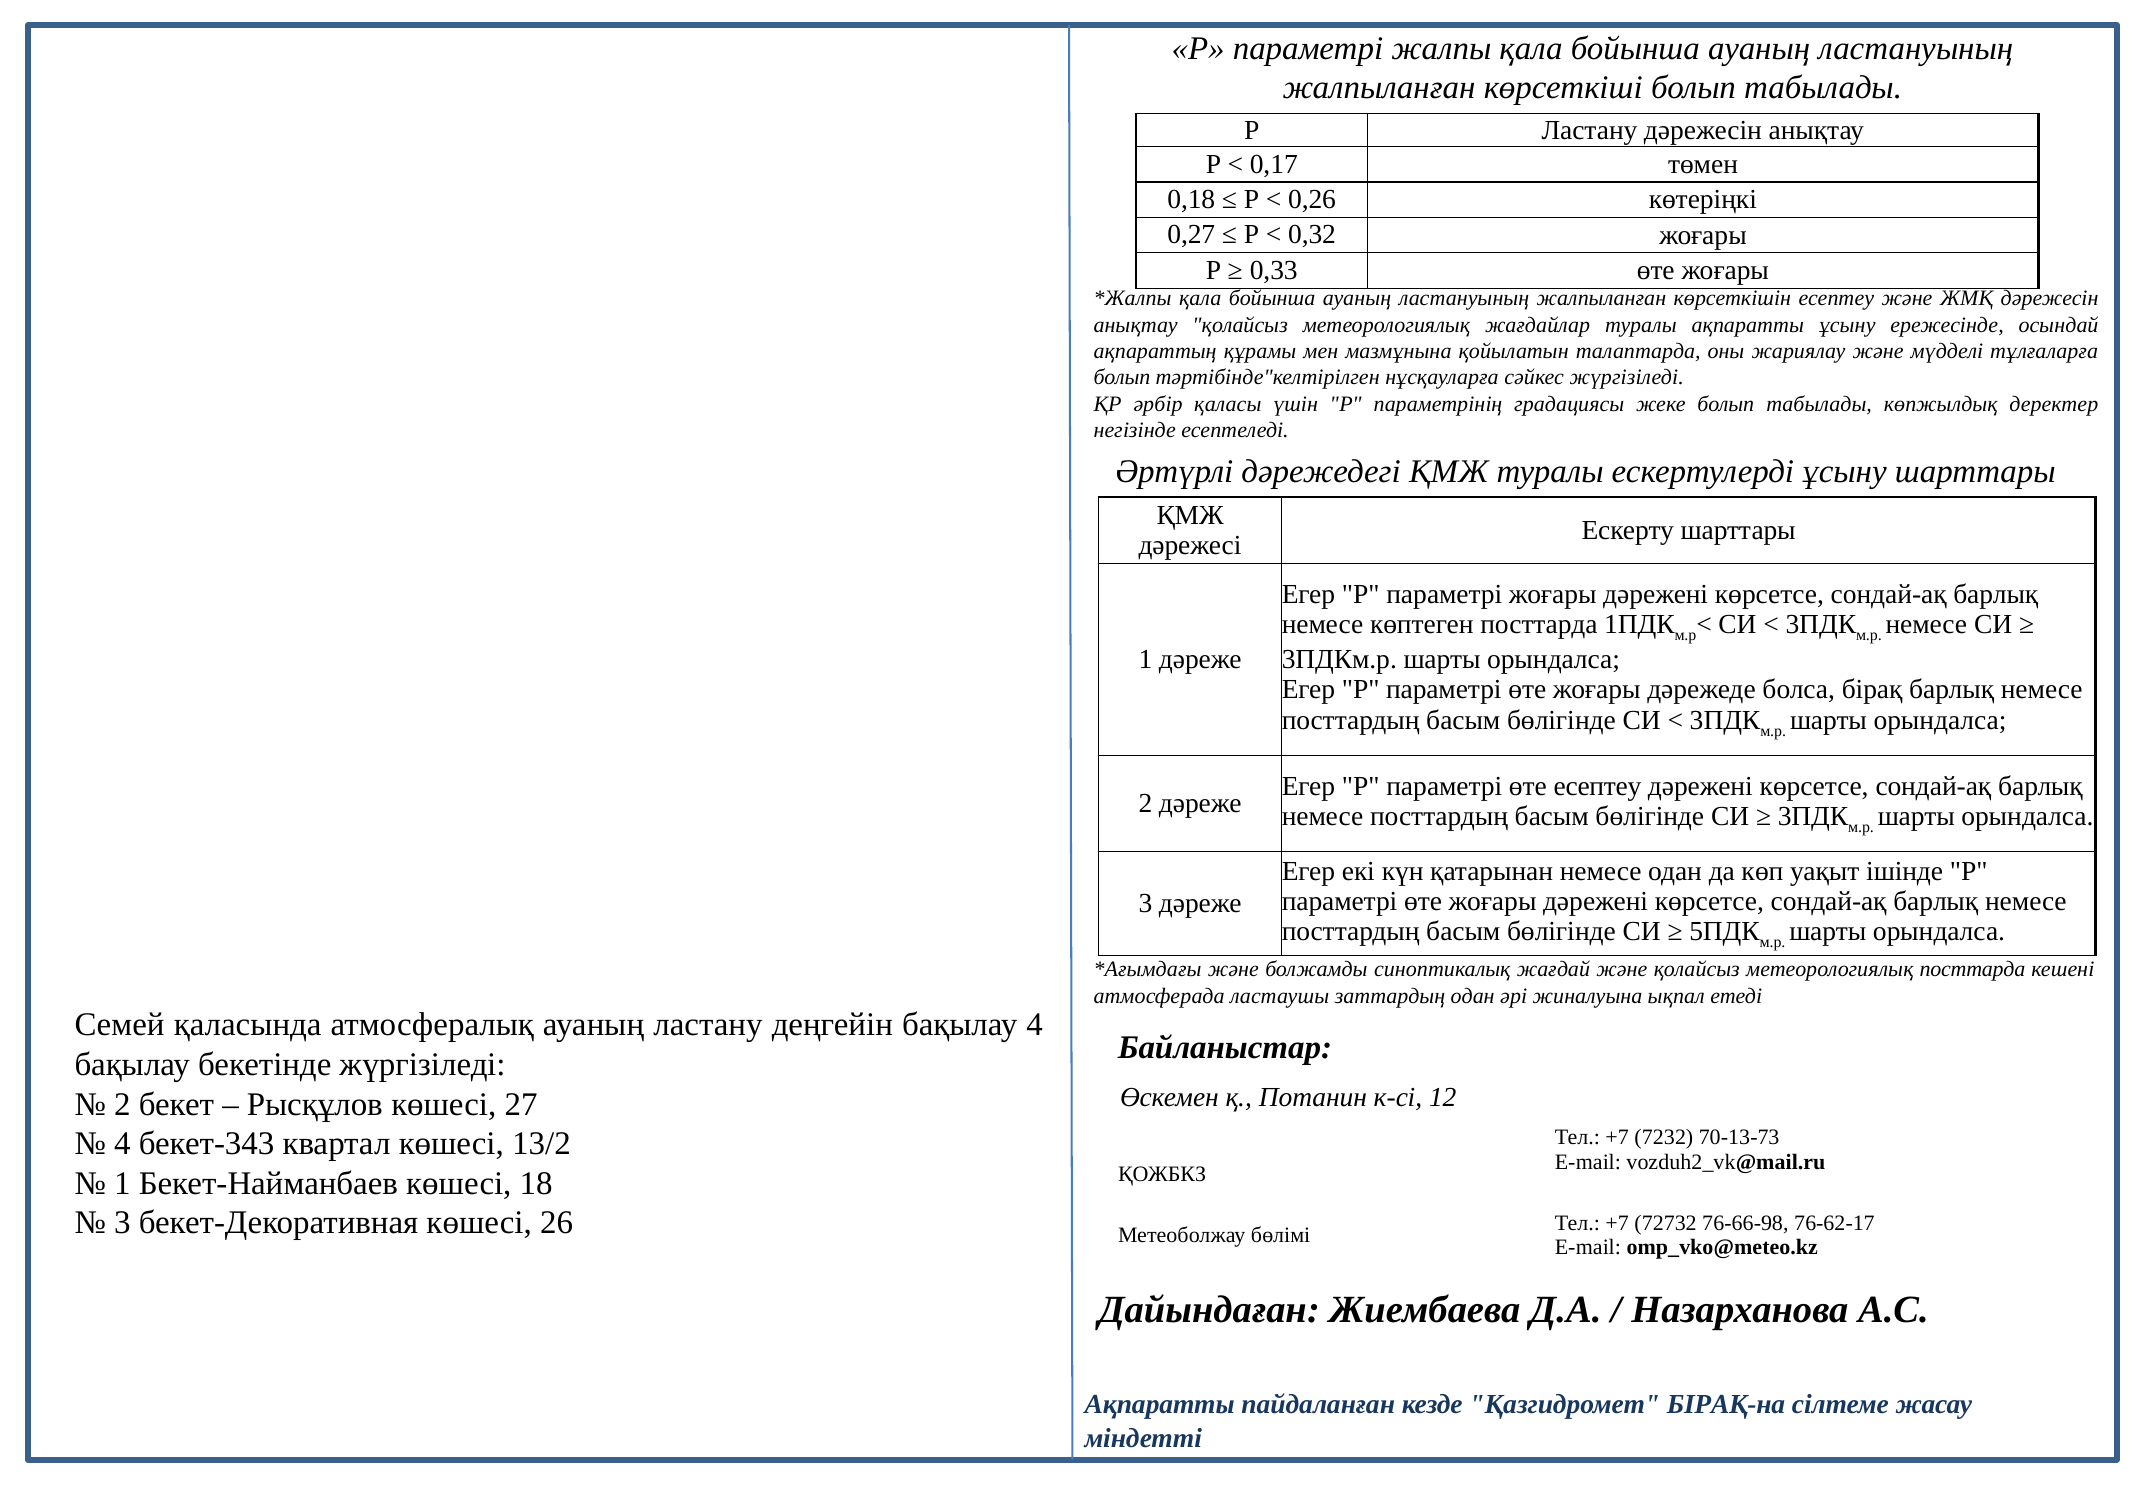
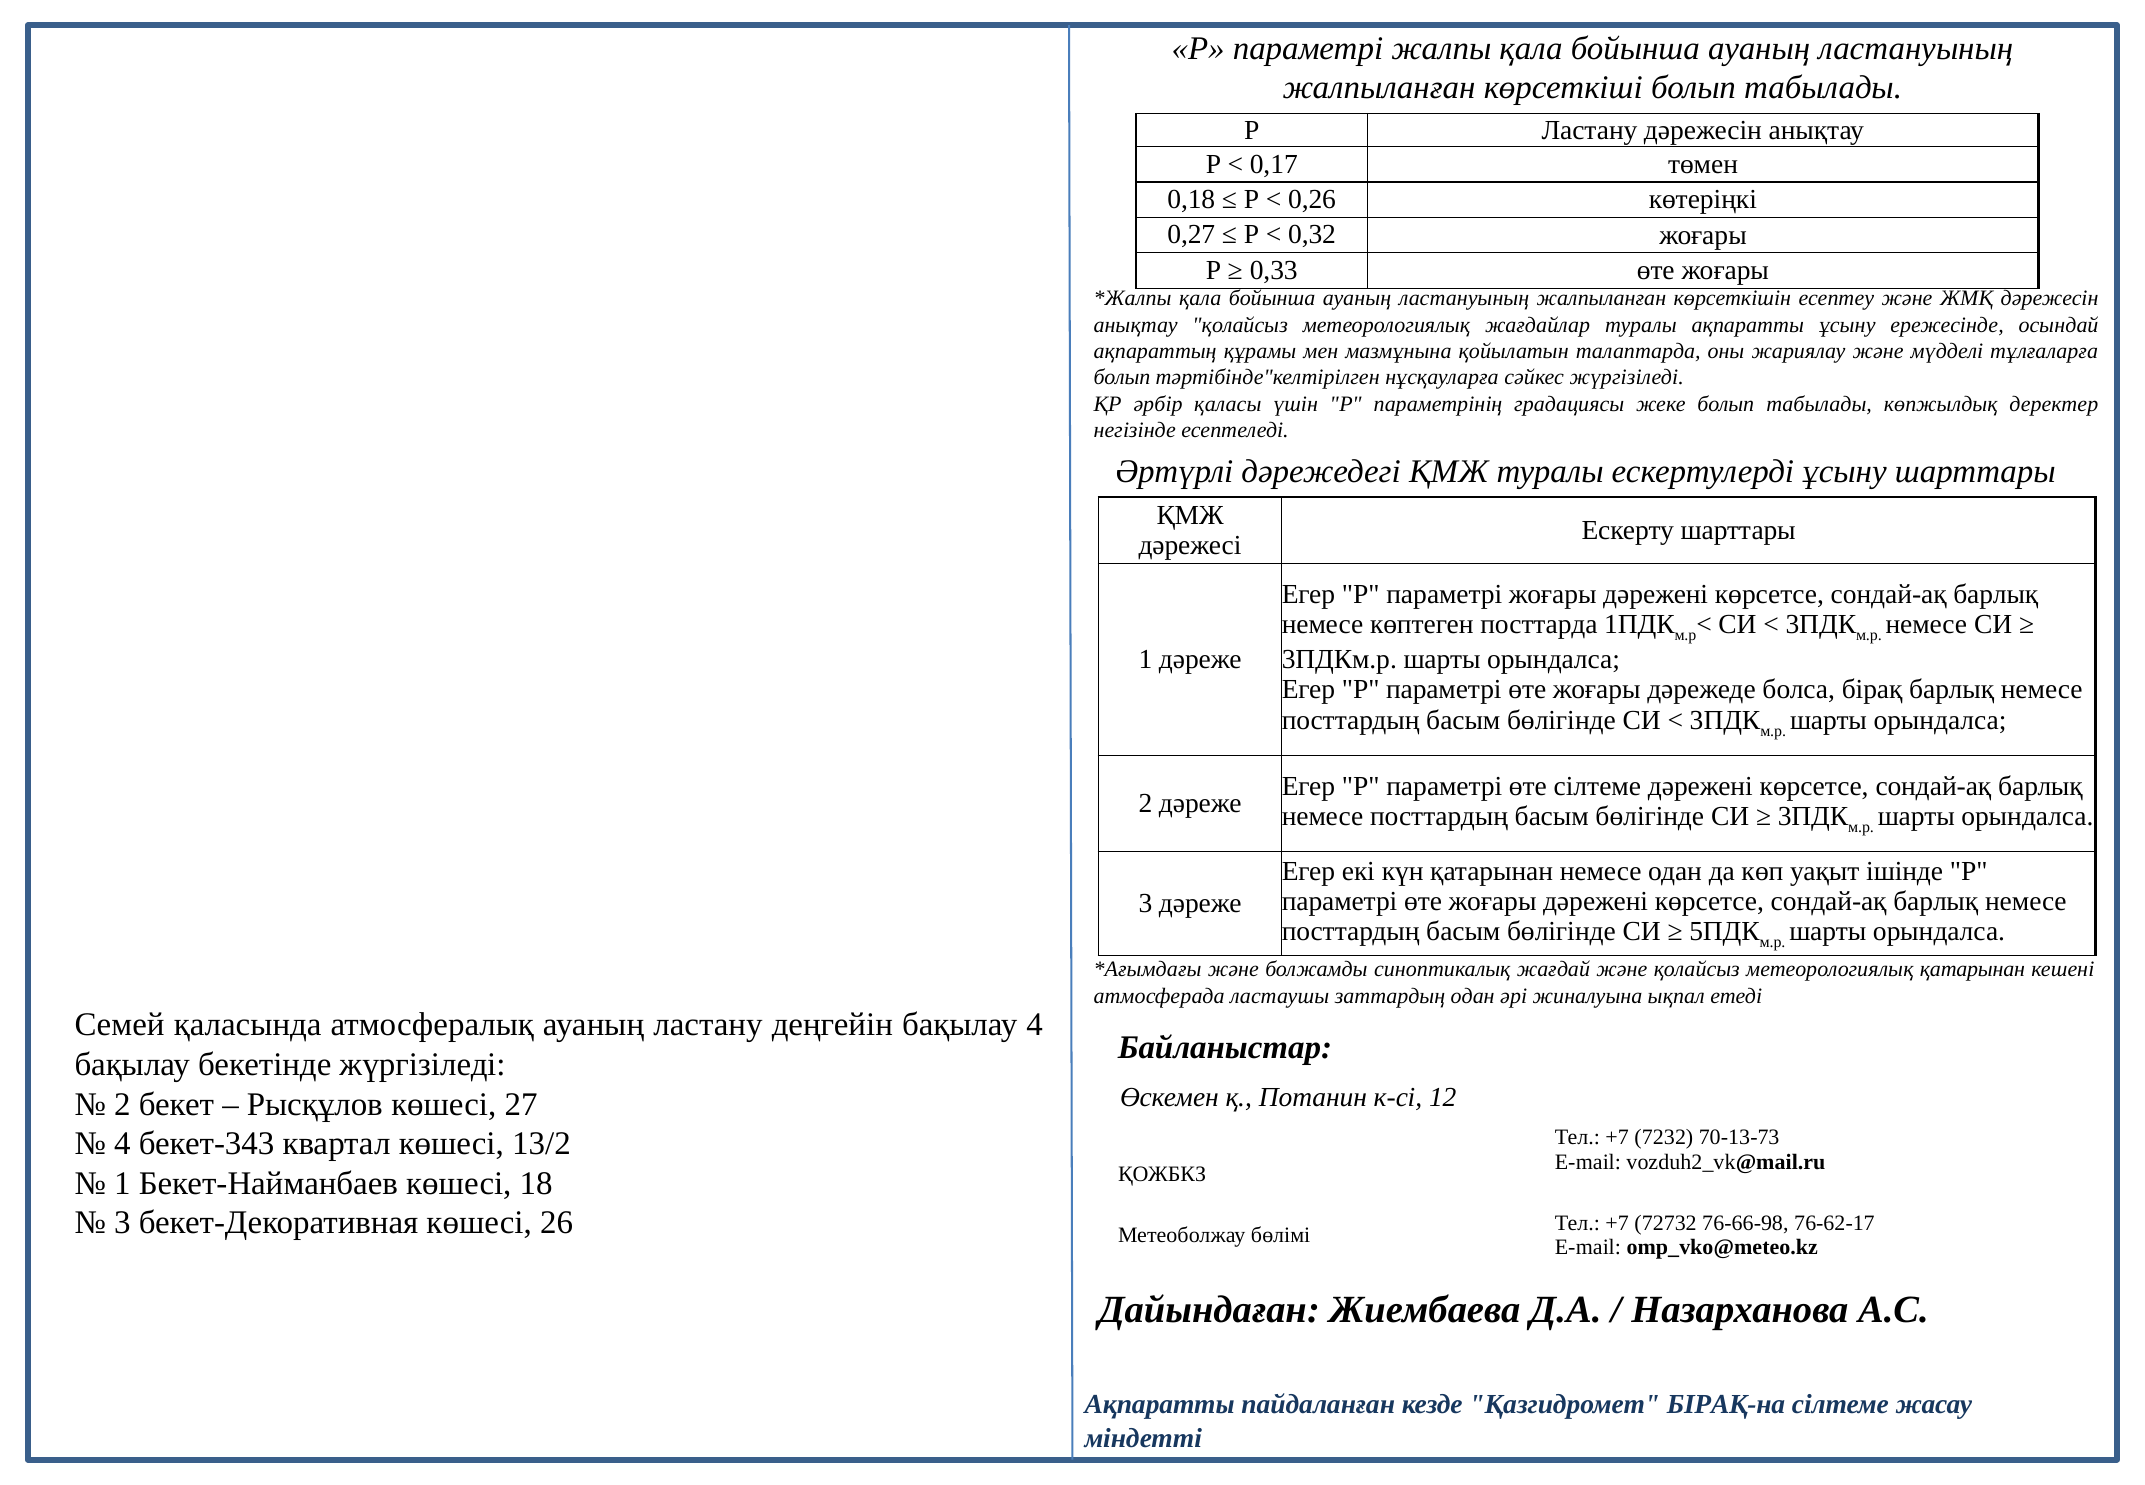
өте есептеу: есептеу -> сілтеме (1597, 786)
метеорологиялық посттарда: посттарда -> қатарынан (1972, 969)
